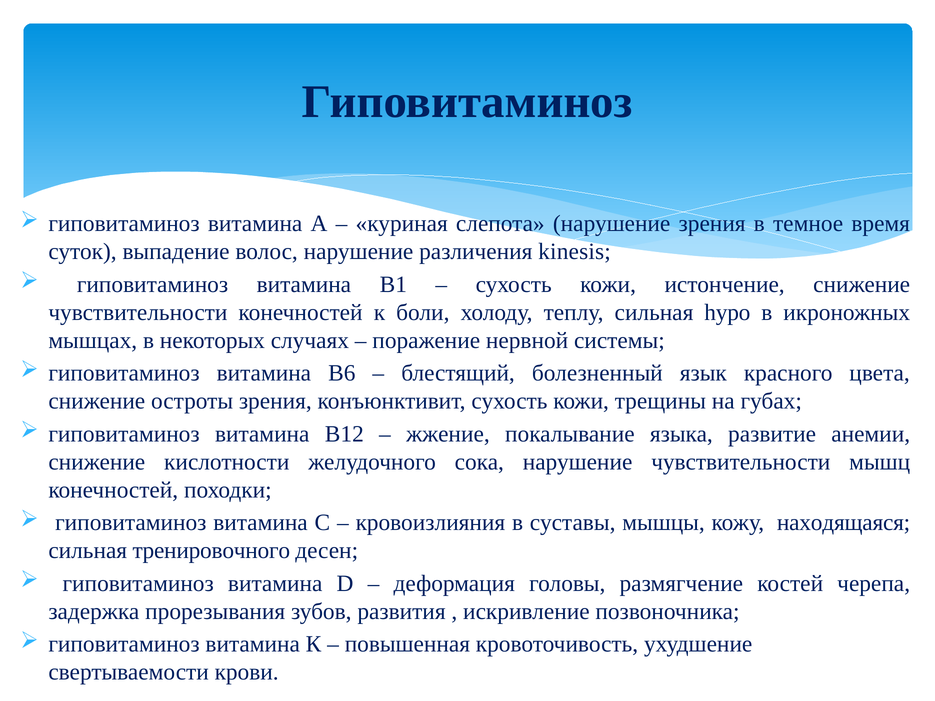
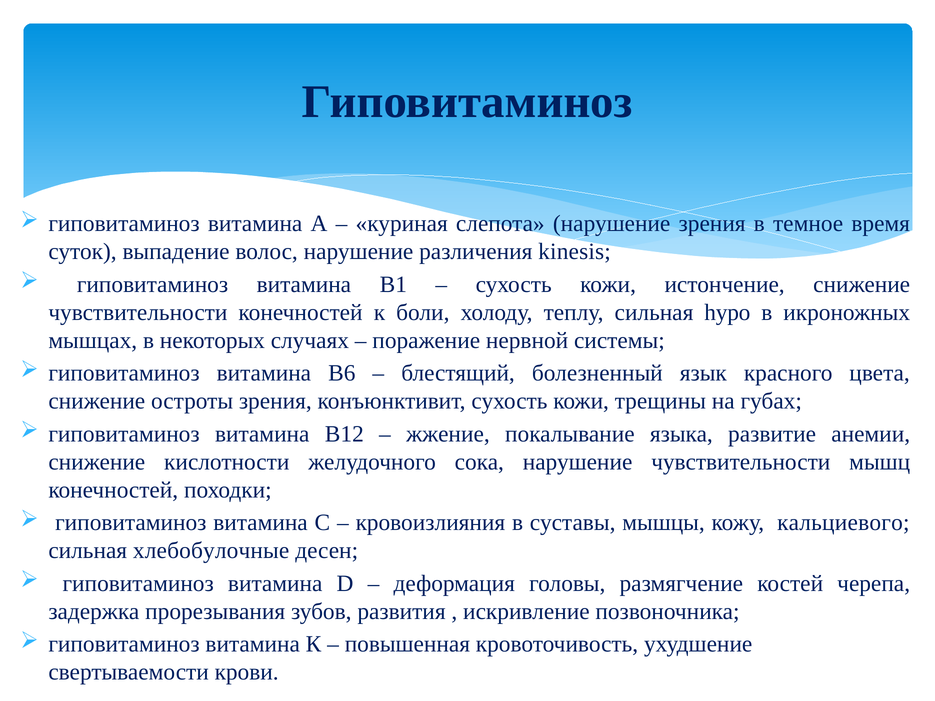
находящаяся: находящаяся -> кальциевого (843, 523)
тренировочного: тренировочного -> хлебобулочные (211, 551)
